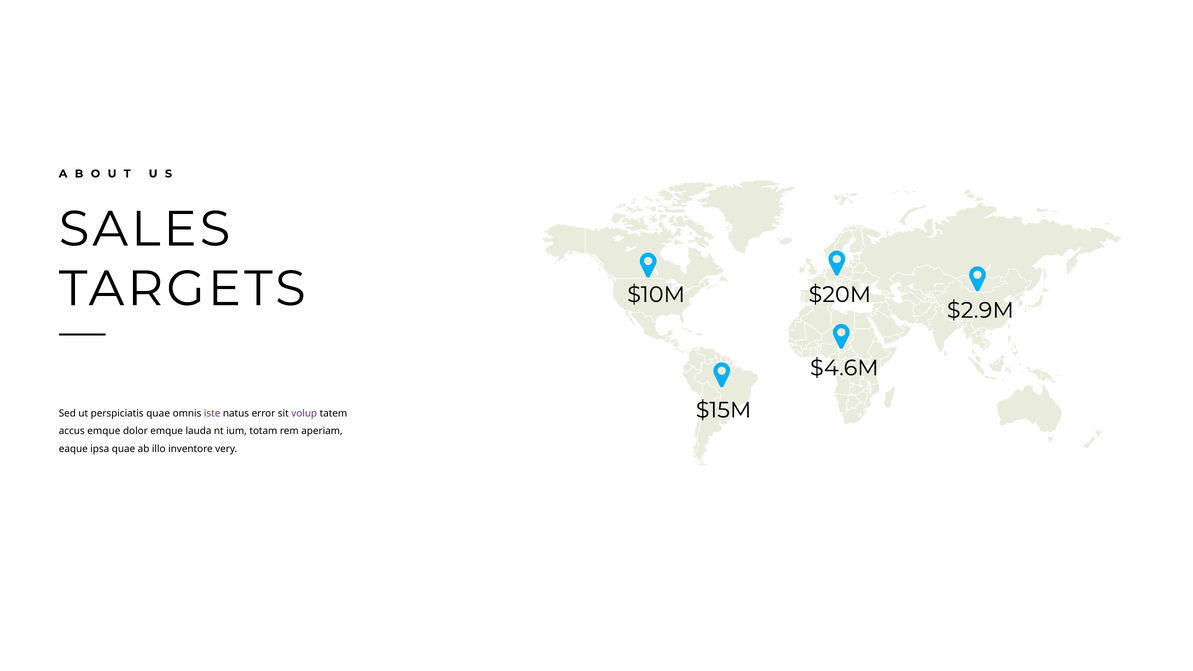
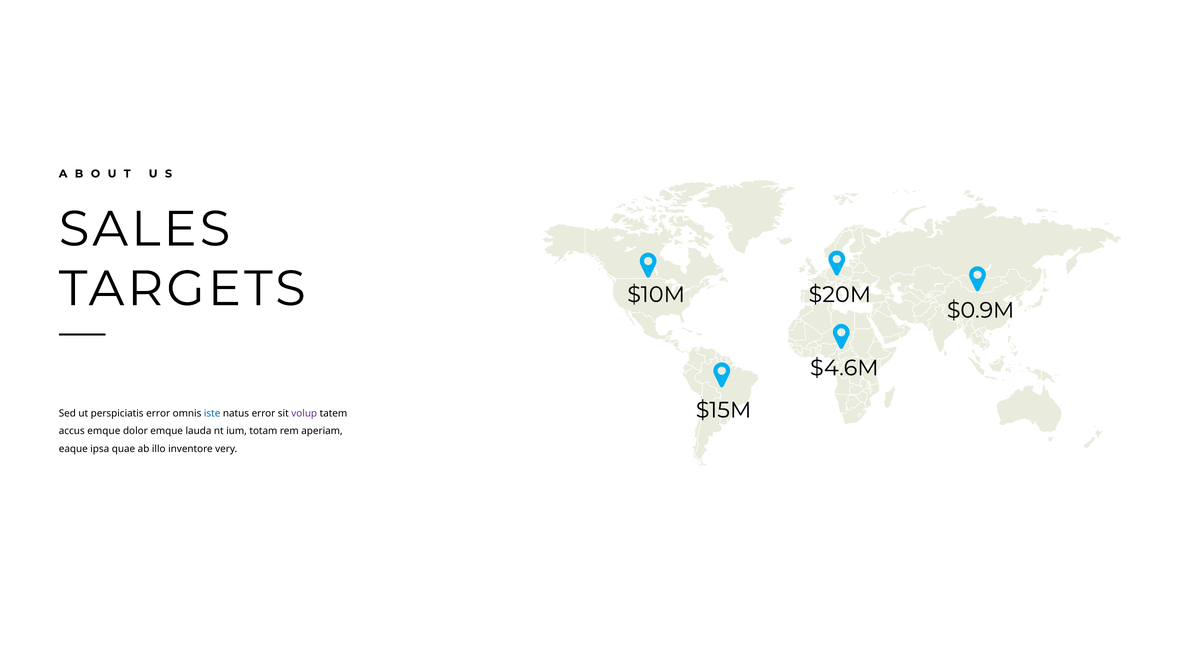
$2.9M: $2.9M -> $0.9M (981, 310)
perspiciatis quae: quae -> error (158, 413)
iste colour: purple -> blue (212, 413)
